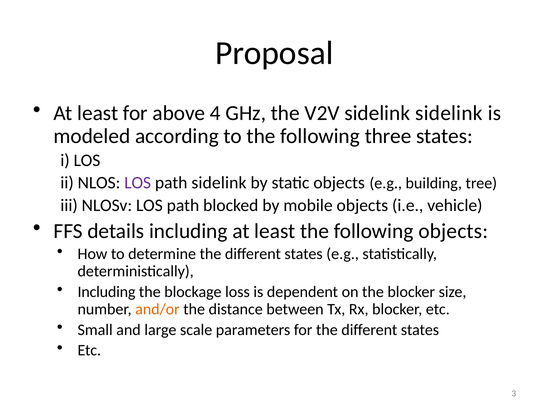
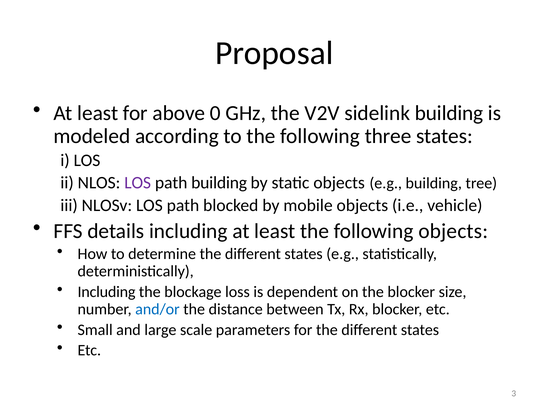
4: 4 -> 0 (215, 113)
sidelink sidelink: sidelink -> building (449, 113)
path sidelink: sidelink -> building (219, 183)
and/or colour: orange -> blue (157, 309)
